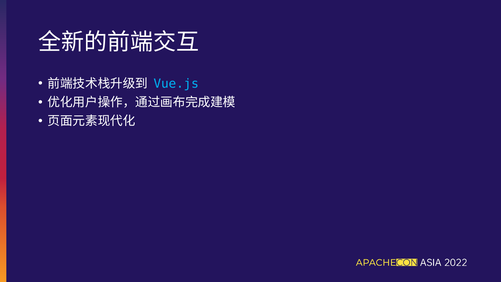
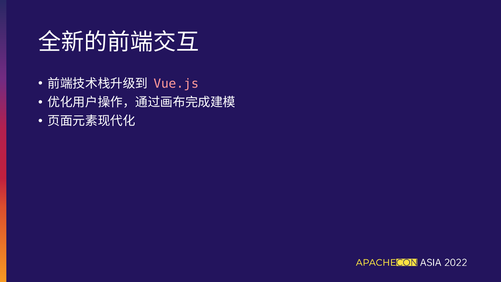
Vue.js colour: light blue -> pink (176, 84)
